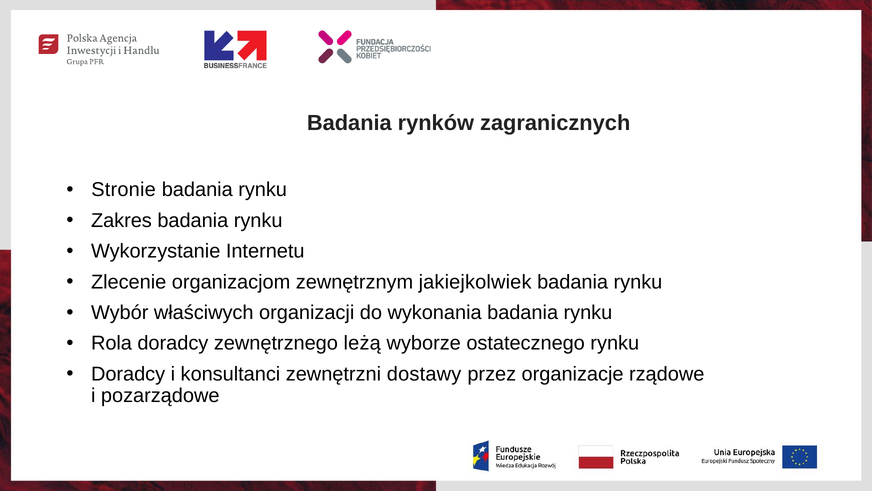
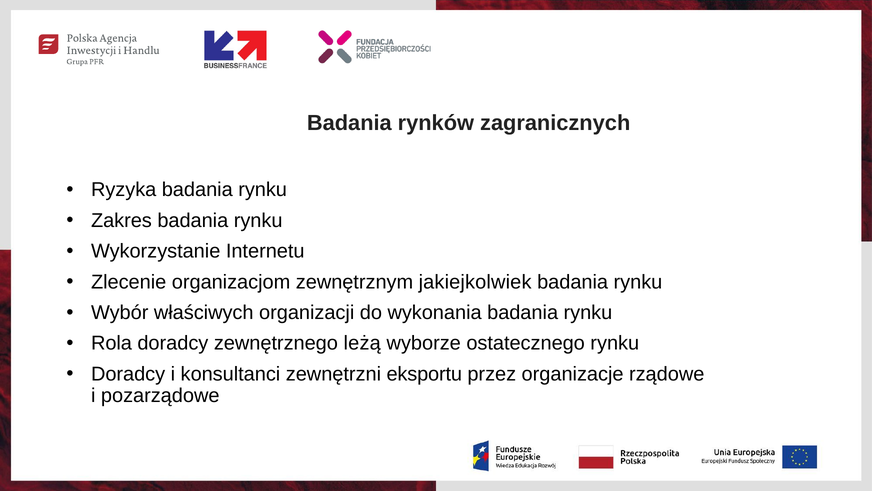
Stronie: Stronie -> Ryzyka (124, 190)
dostawy: dostawy -> eksportu (424, 374)
